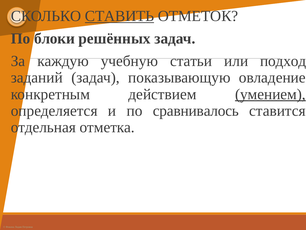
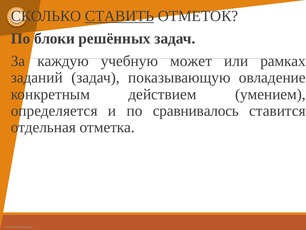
статьи: статьи -> может (191, 61)
подход: подход -> рамках (283, 61)
умением underline: present -> none (270, 94)
